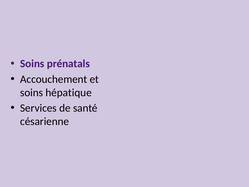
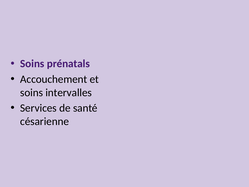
hépatique: hépatique -> intervalles (69, 92)
